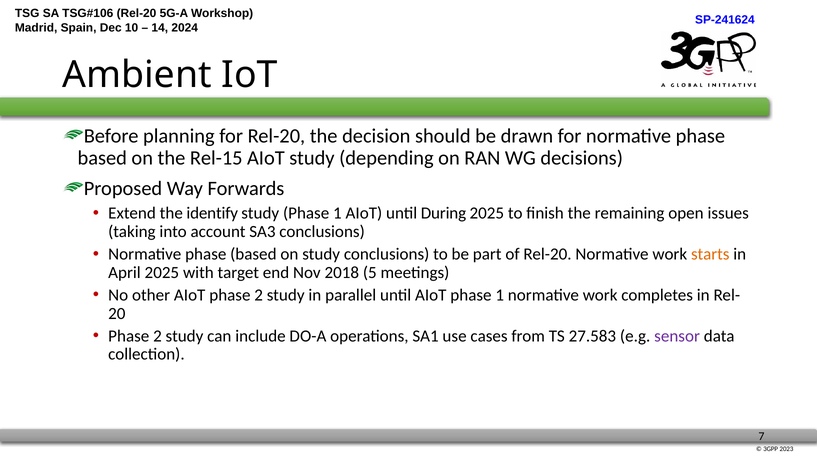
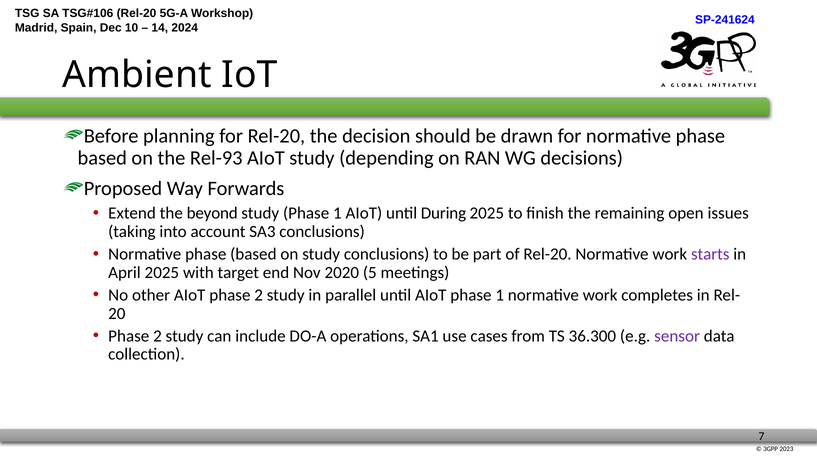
Rel-15: Rel-15 -> Rel-93 (216, 158)
identify: identify -> beyond (212, 213)
starts colour: orange -> purple (710, 254)
2018: 2018 -> 2020 (342, 273)
27.583: 27.583 -> 36.300 (592, 336)
